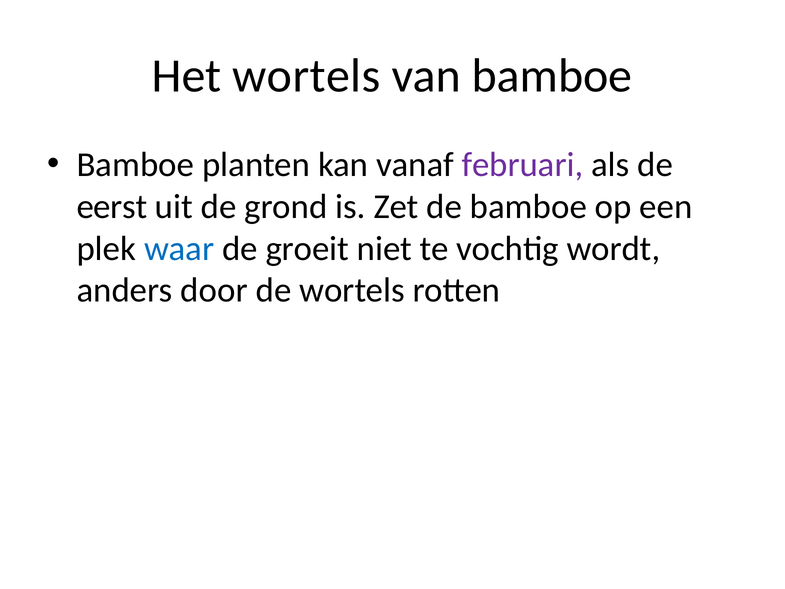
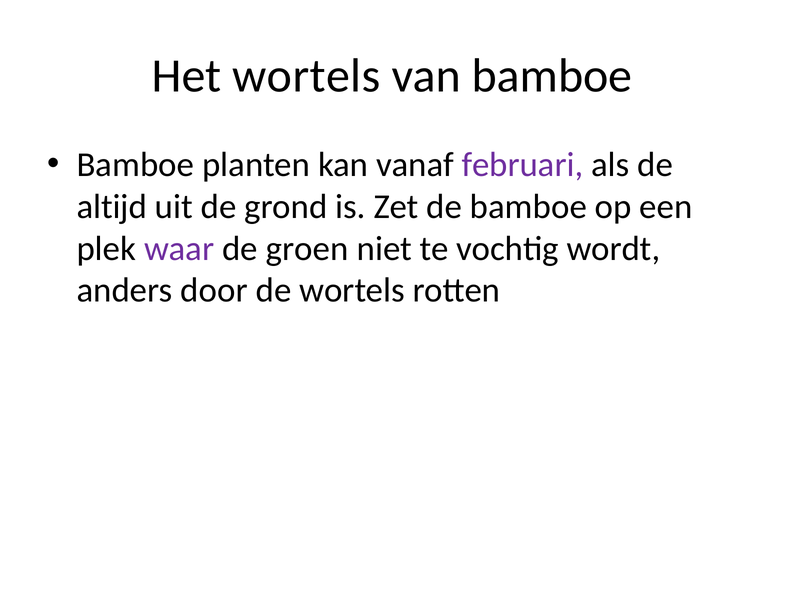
eerst: eerst -> altijd (112, 207)
waar colour: blue -> purple (179, 248)
groeit: groeit -> groen (307, 248)
